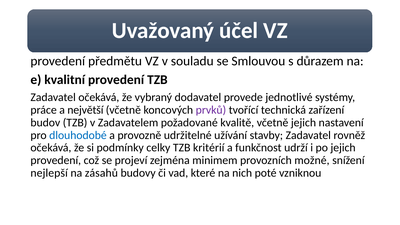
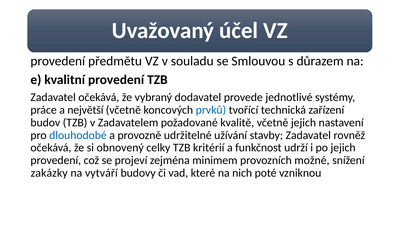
prvků colour: purple -> blue (211, 110)
podmínky: podmínky -> obnovený (120, 148)
nejlepší: nejlepší -> zakázky (49, 173)
zásahů: zásahů -> vytváří (101, 173)
